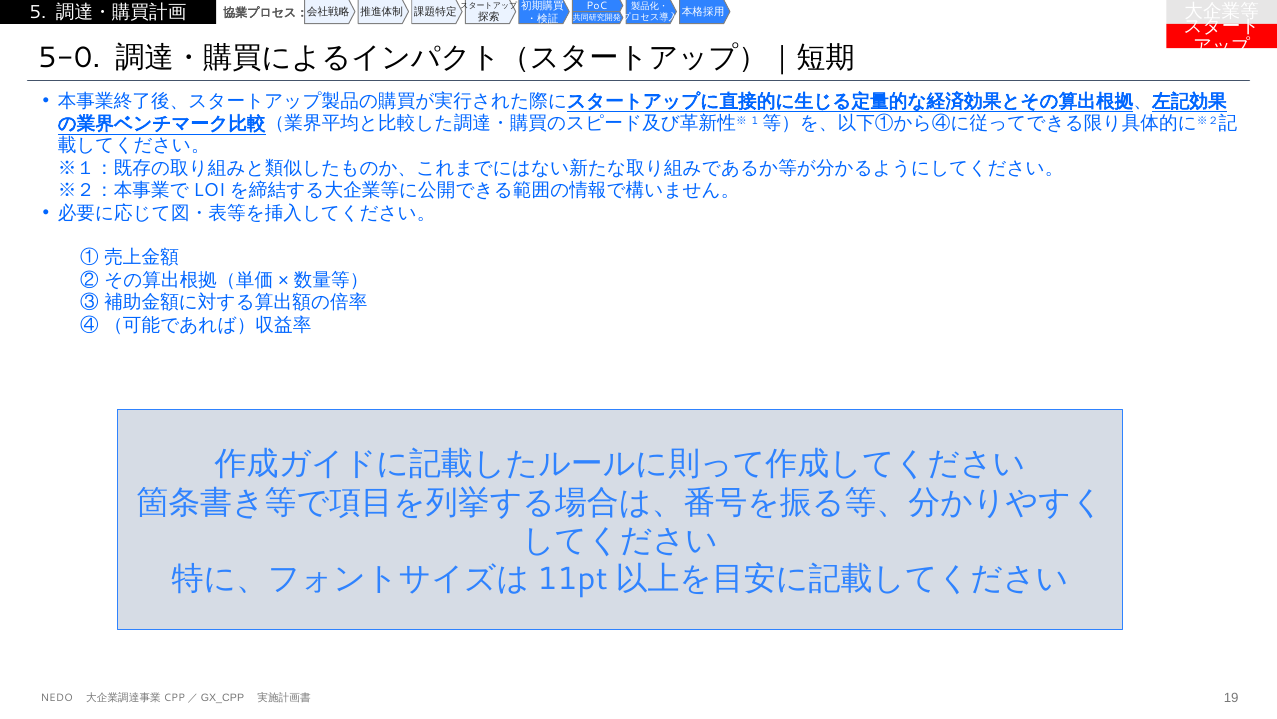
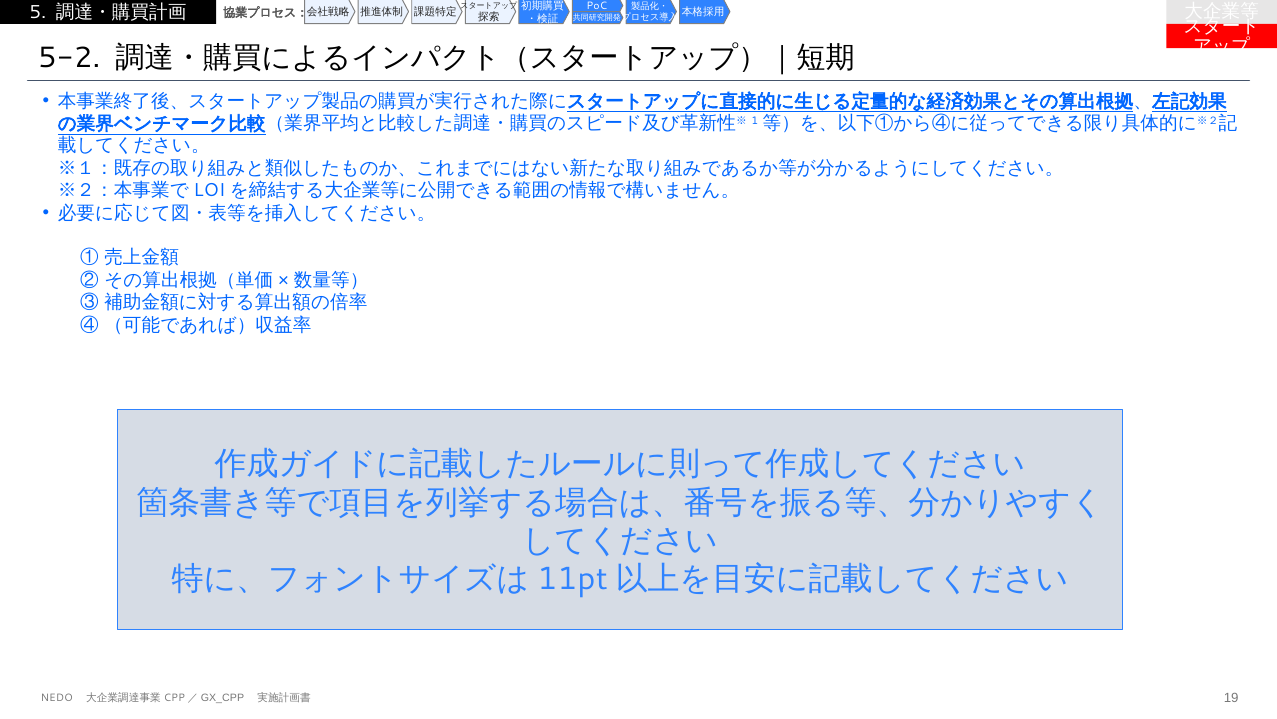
5-0: 5-0 -> 5-2 (69, 58)
